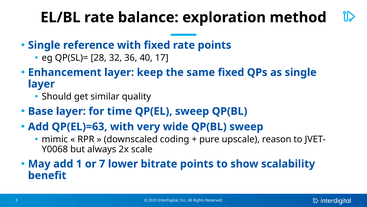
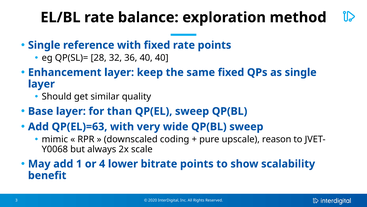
40 17: 17 -> 40 (162, 58)
time: time -> than (120, 111)
7: 7 -> 4 (102, 163)
